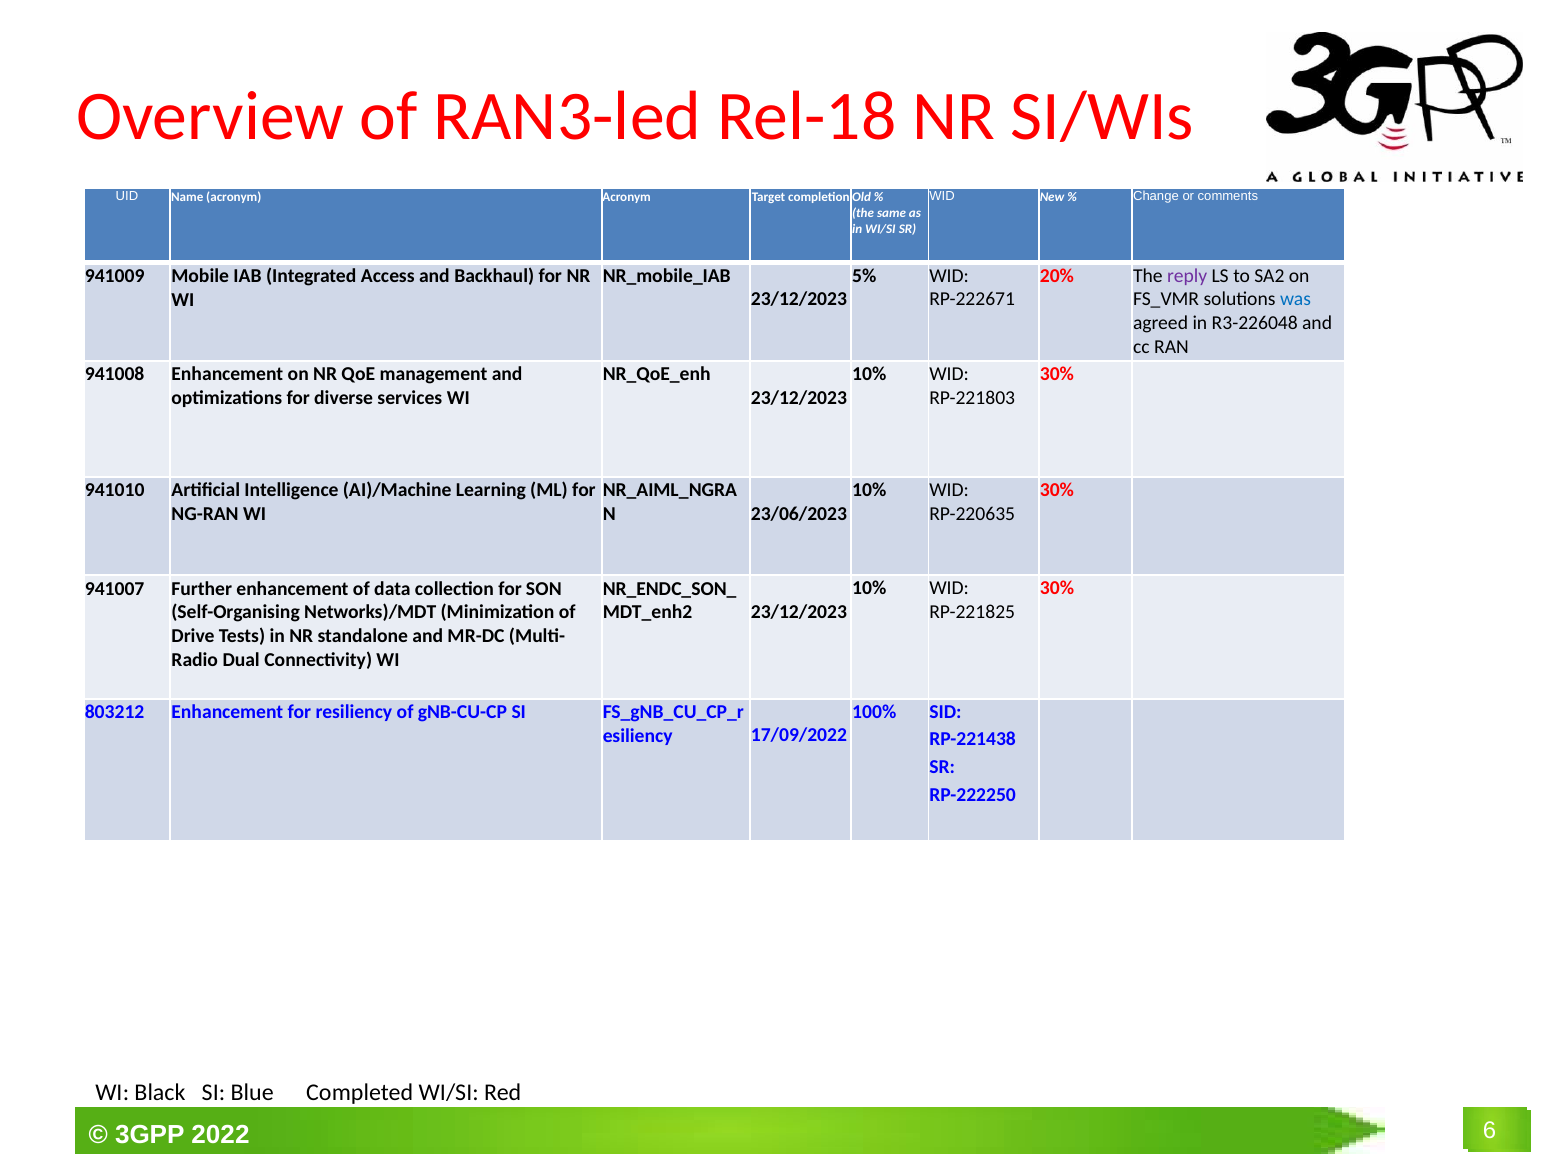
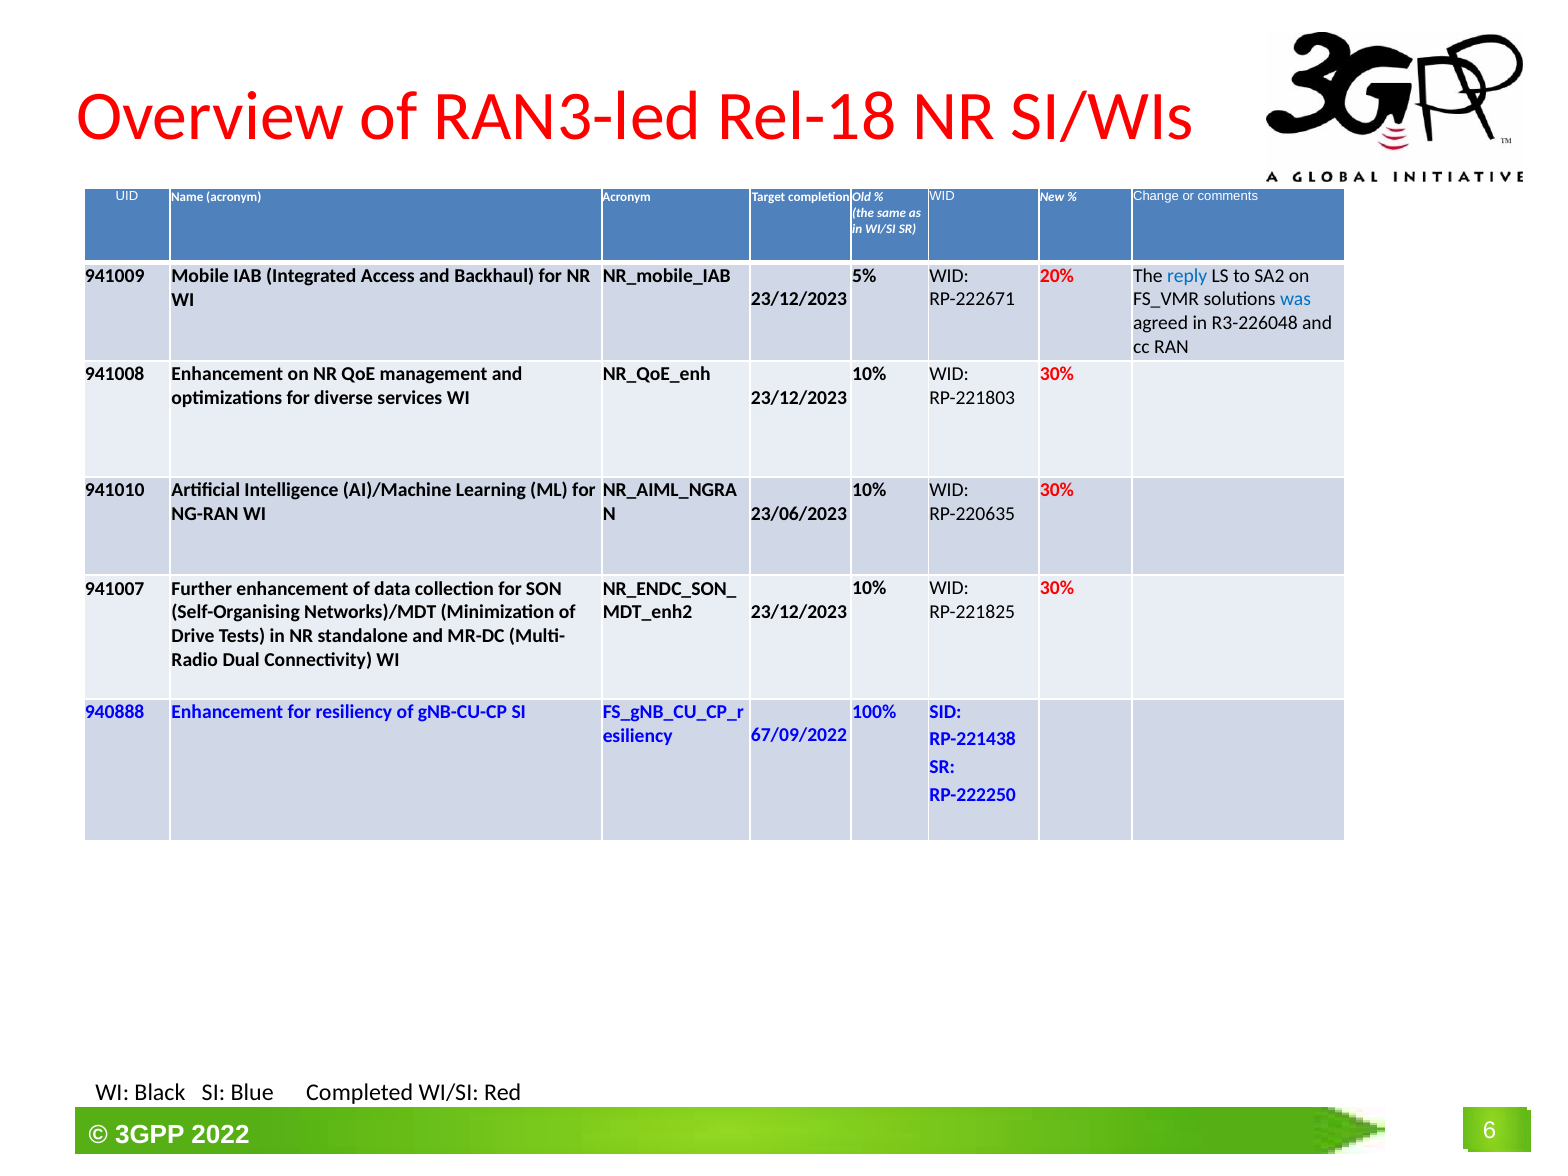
reply colour: purple -> blue (1187, 276)
803212: 803212 -> 940888 (115, 712)
17/09/2022: 17/09/2022 -> 67/09/2022 (799, 735)
